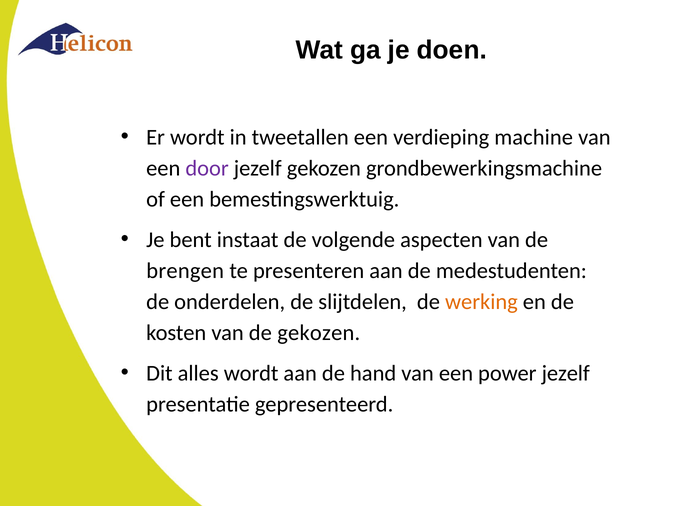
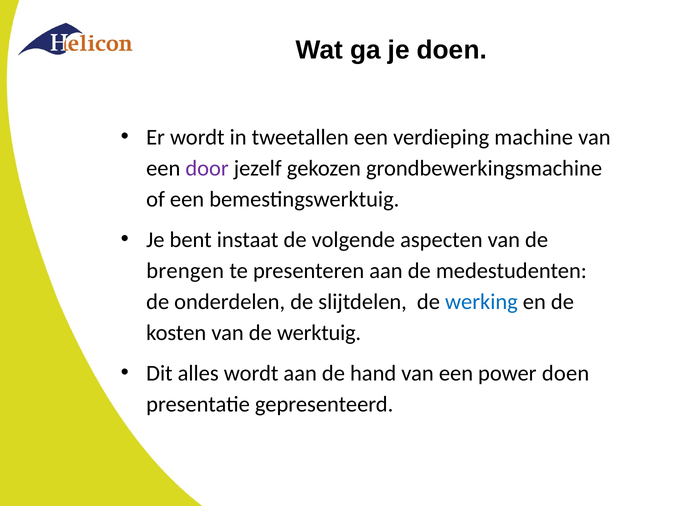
werking colour: orange -> blue (481, 302)
de gekozen: gekozen -> werktuig (319, 333)
power jezelf: jezelf -> doen (566, 373)
